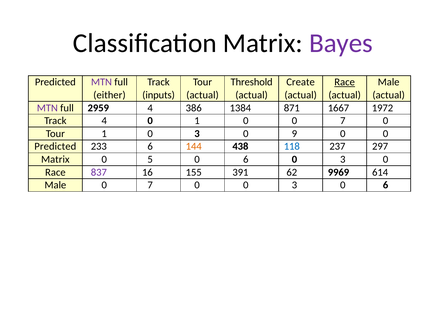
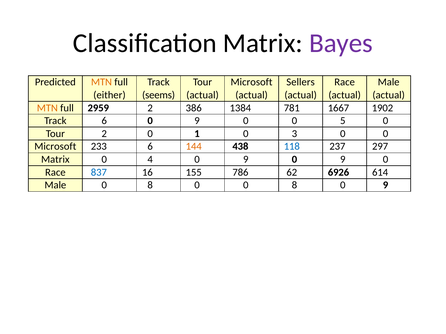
MTN colour: purple -> orange (101, 82)
Threshold: Threshold -> Microsoft (252, 82)
Create: Create -> Sellers (301, 82)
Race underline: present -> none (345, 82)
inputs: inputs -> seems (159, 95)
MTN colour: purple -> orange (47, 108)
2959 4: 4 -> 2 (150, 108)
871: 871 -> 781 (292, 108)
1972: 1972 -> 1902 (383, 108)
Track 4: 4 -> 6 (104, 121)
1: 1 -> 9 (197, 121)
0 0 7: 7 -> 5 (343, 121)
Tour 1: 1 -> 2 (104, 134)
3: 3 -> 1 (197, 134)
9: 9 -> 3 (294, 134)
Predicted: Predicted -> Microsoft (55, 147)
5: 5 -> 4 (150, 160)
6: 6 -> 9 (246, 160)
3: 3 -> 9 (343, 160)
837 colour: purple -> blue (99, 173)
391: 391 -> 786 (240, 173)
9969: 9969 -> 6926 (338, 173)
7: 7 -> 8 (150, 185)
0 0 3: 3 -> 8 (294, 185)
6: 6 -> 9 (386, 185)
